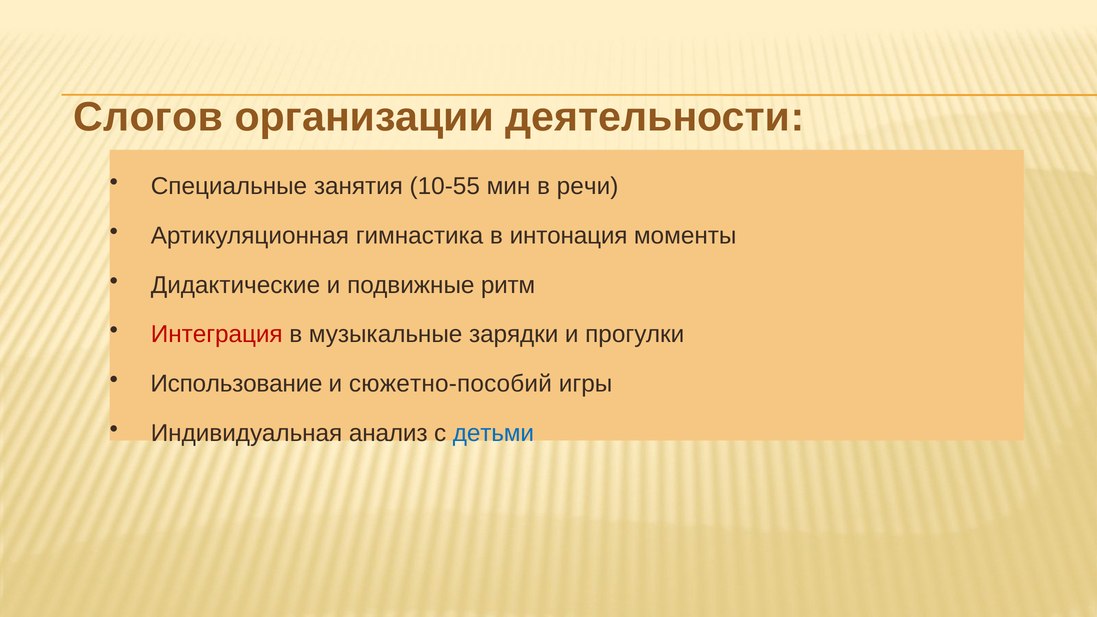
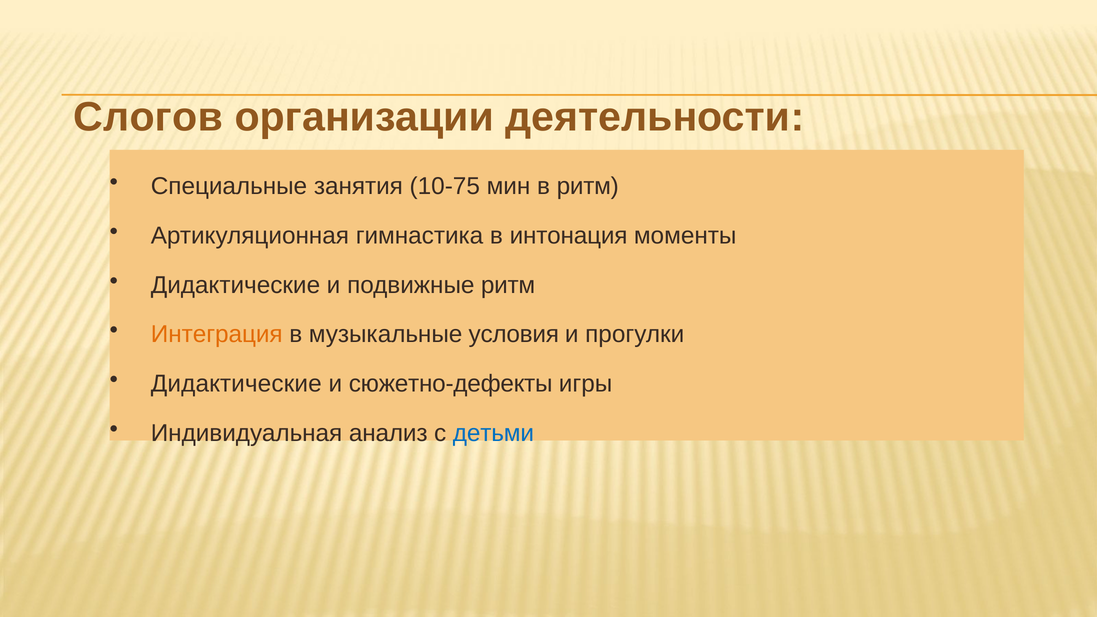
10-55: 10-55 -> 10-75 (445, 186)
в речи: речи -> ритм (588, 186)
Интеграция colour: red -> orange (217, 334)
зарядки: зарядки -> условия (514, 334)
Использование: Использование -> Дидактические (236, 384)
сюжетно-пособий: сюжетно-пособий -> сюжетно-дефекты (451, 384)
